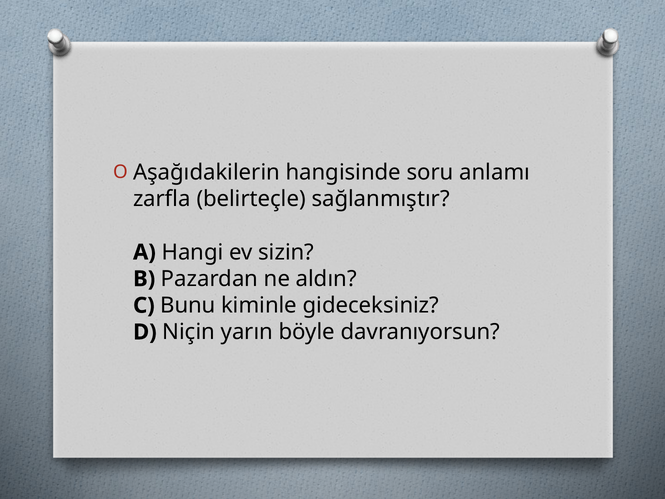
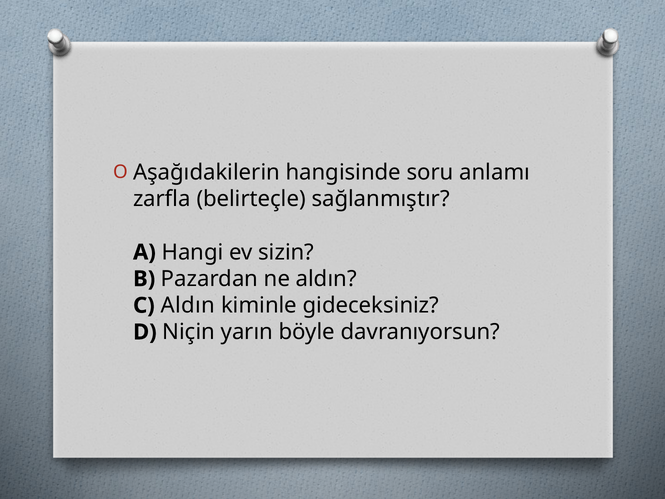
C Bunu: Bunu -> Aldın (188, 305)
